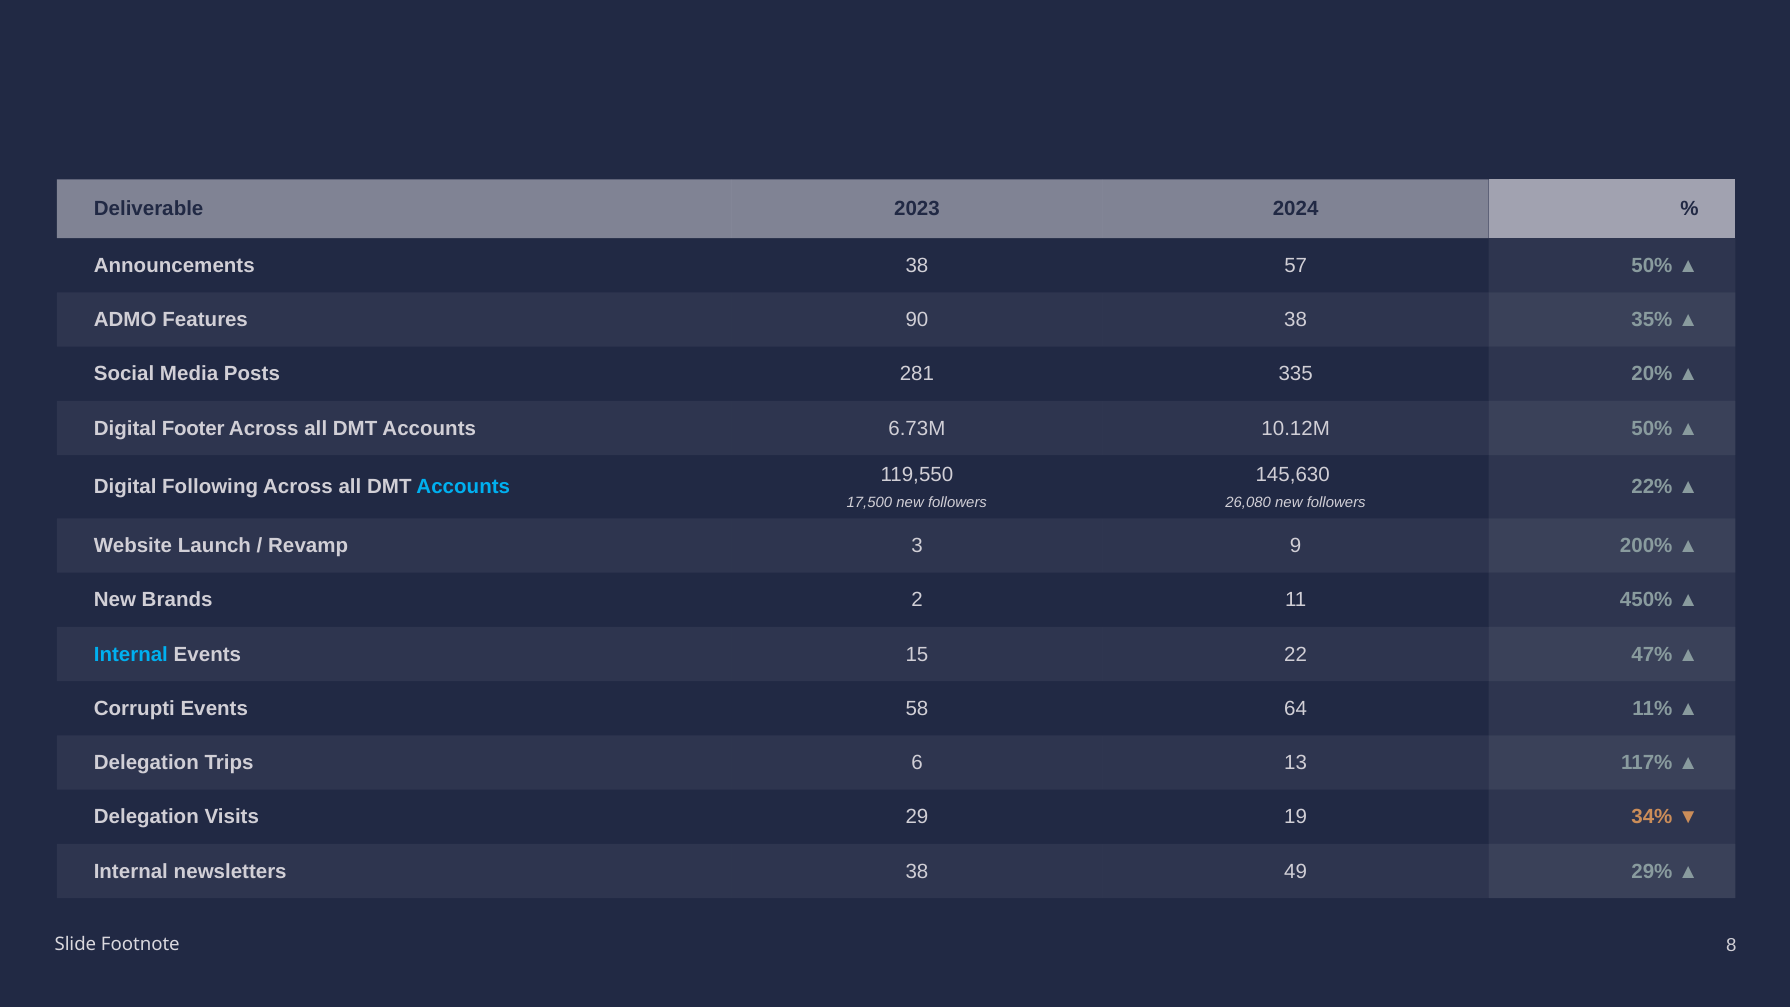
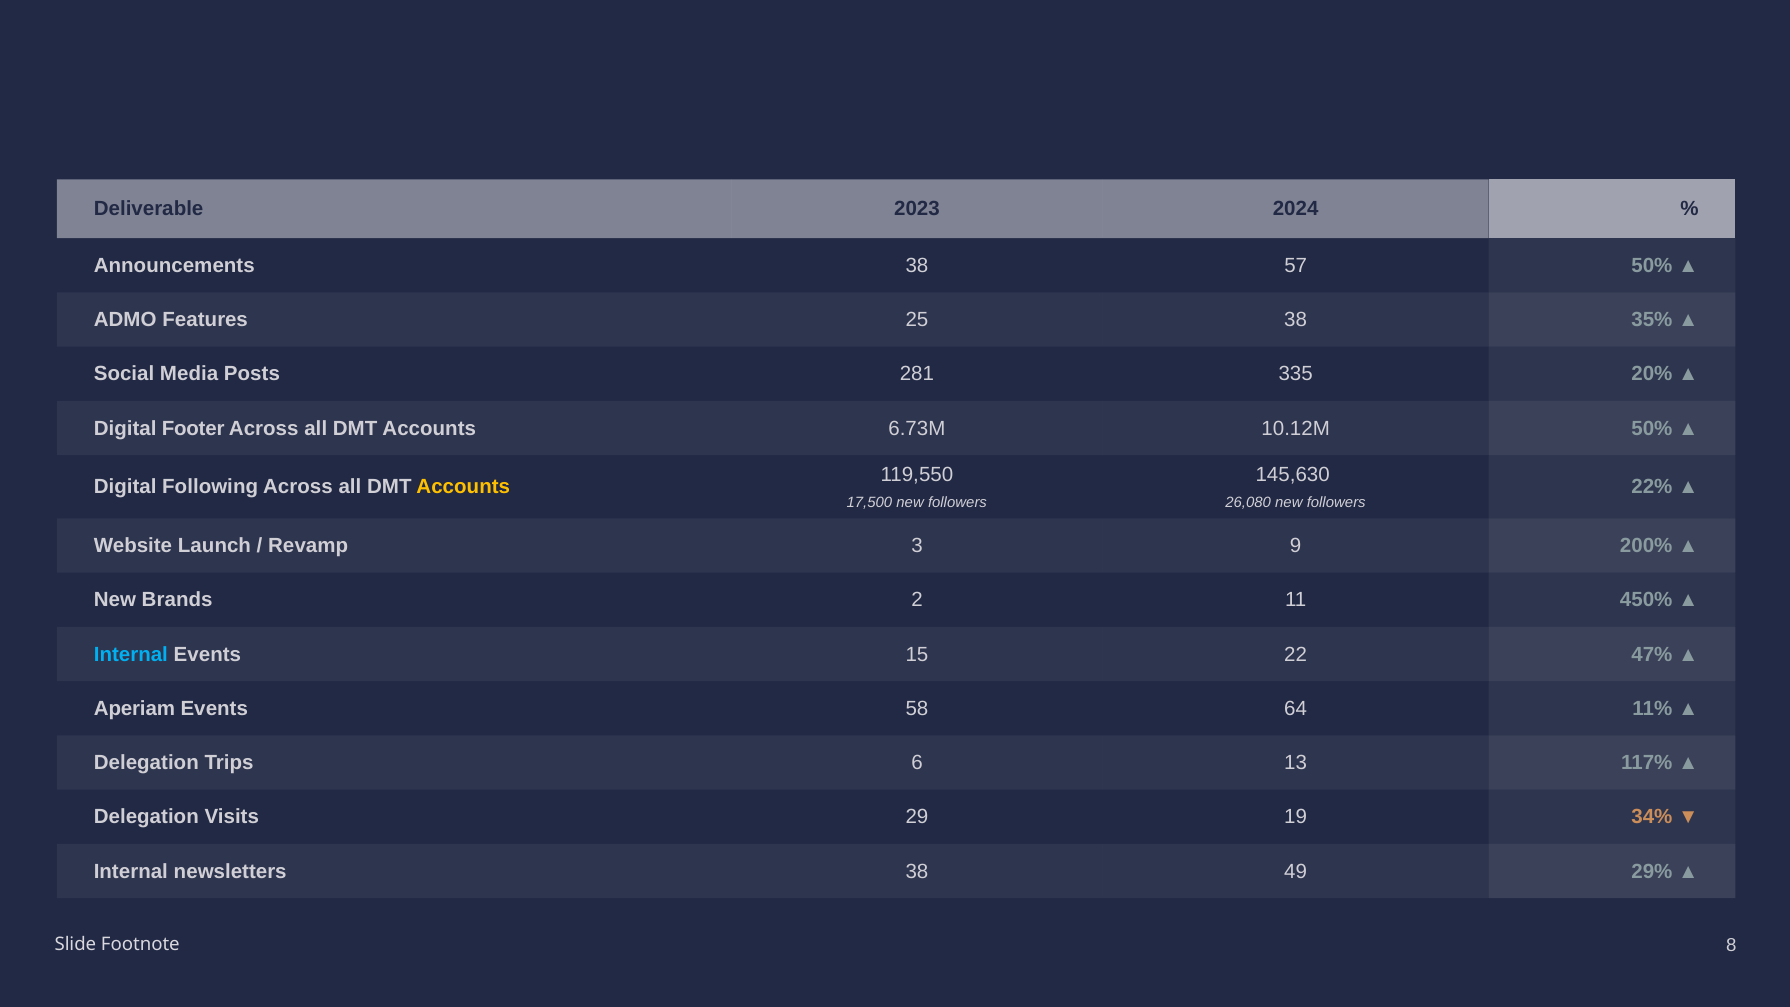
90: 90 -> 25 (917, 320)
Accounts colour: light blue -> yellow (463, 487)
Corrupti: Corrupti -> Aperiam (134, 708)
